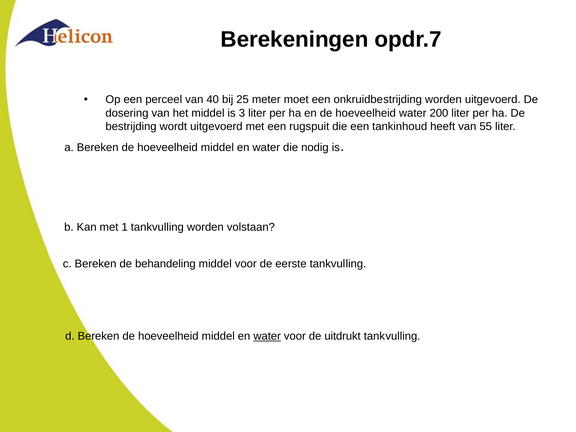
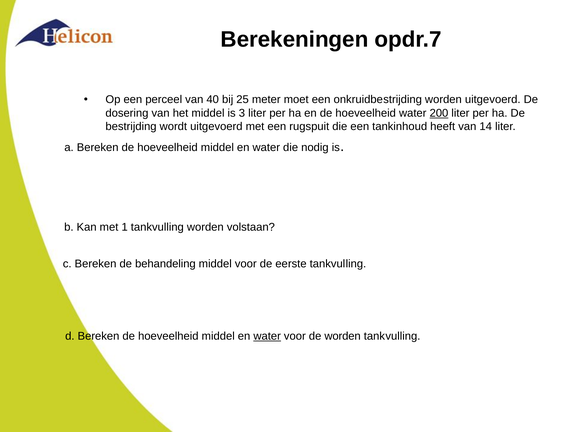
200 underline: none -> present (439, 113)
55: 55 -> 14 (486, 126)
de uitdrukt: uitdrukt -> worden (343, 336)
